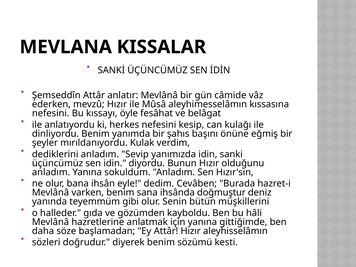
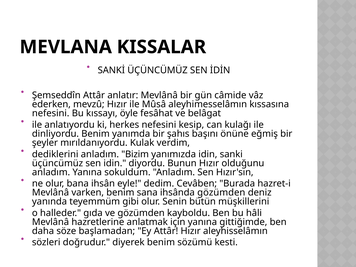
Sevip: Sevip -> Bizim (135, 154)
ihsânda doğmuştur: doğmuştur -> gözümden (221, 193)
